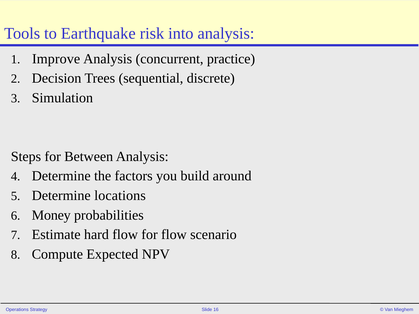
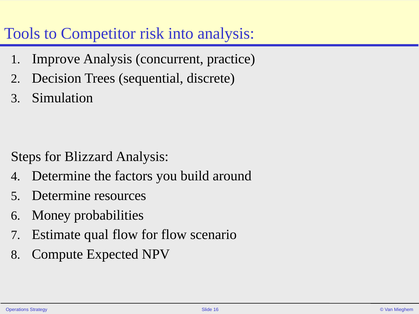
Earthquake: Earthquake -> Competitor (98, 33)
Between: Between -> Blizzard (89, 157)
locations: locations -> resources (120, 196)
hard: hard -> qual (96, 235)
